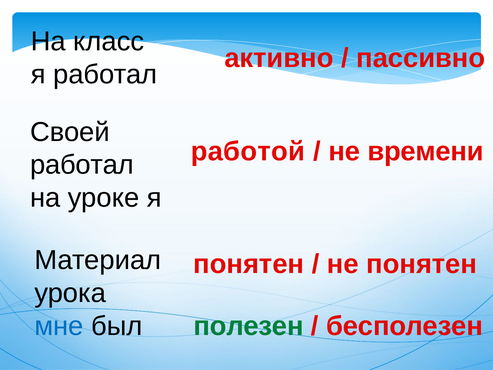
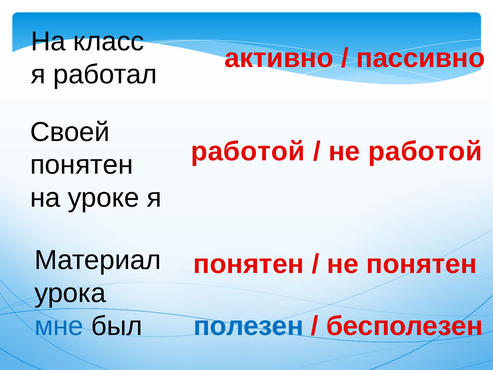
не времени: времени -> работой (425, 151)
работал: работал -> понятен (82, 165)
полезен colour: green -> blue (249, 326)
